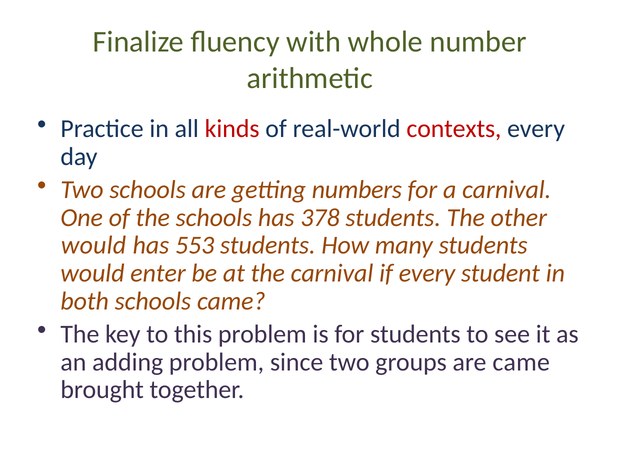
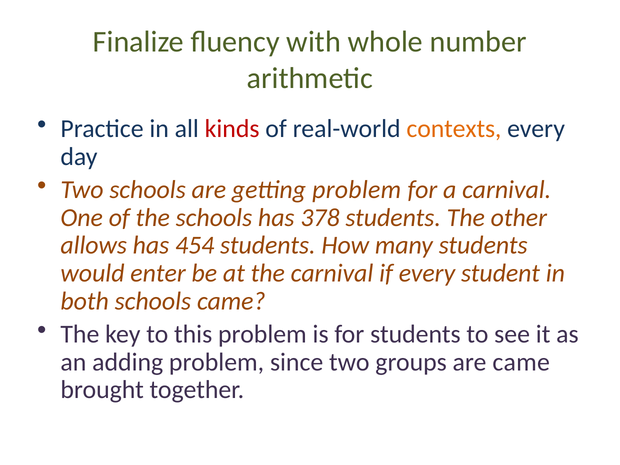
contexts colour: red -> orange (454, 129)
getting numbers: numbers -> problem (357, 190)
would: would -> allows (94, 245)
553: 553 -> 454 (195, 245)
